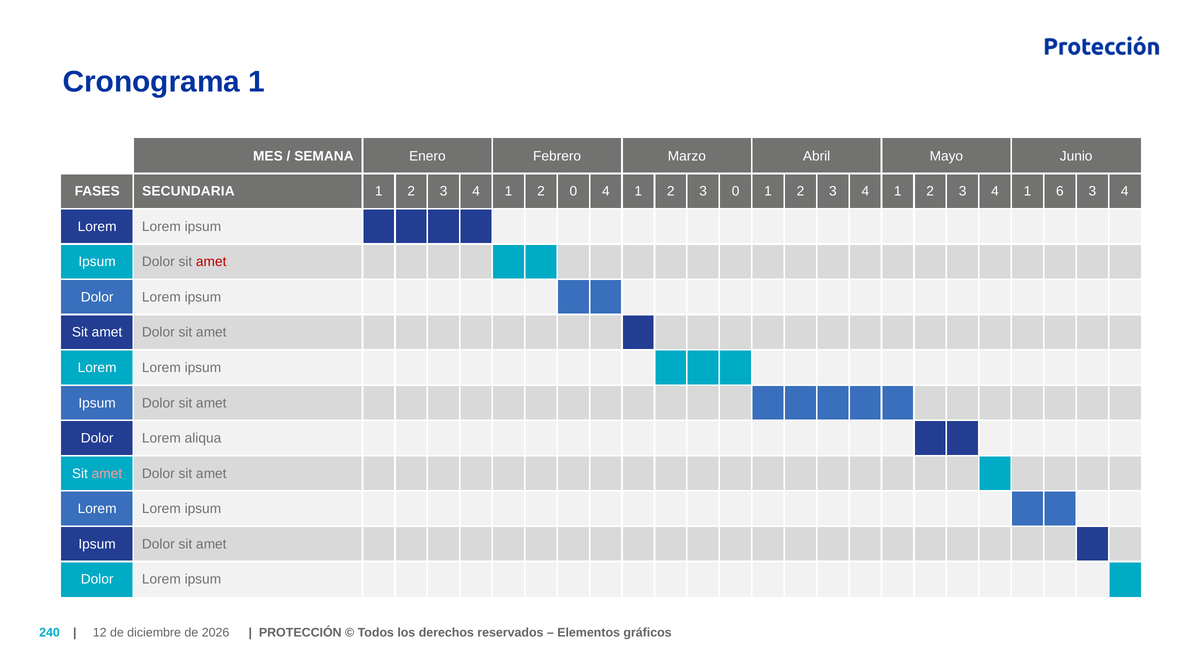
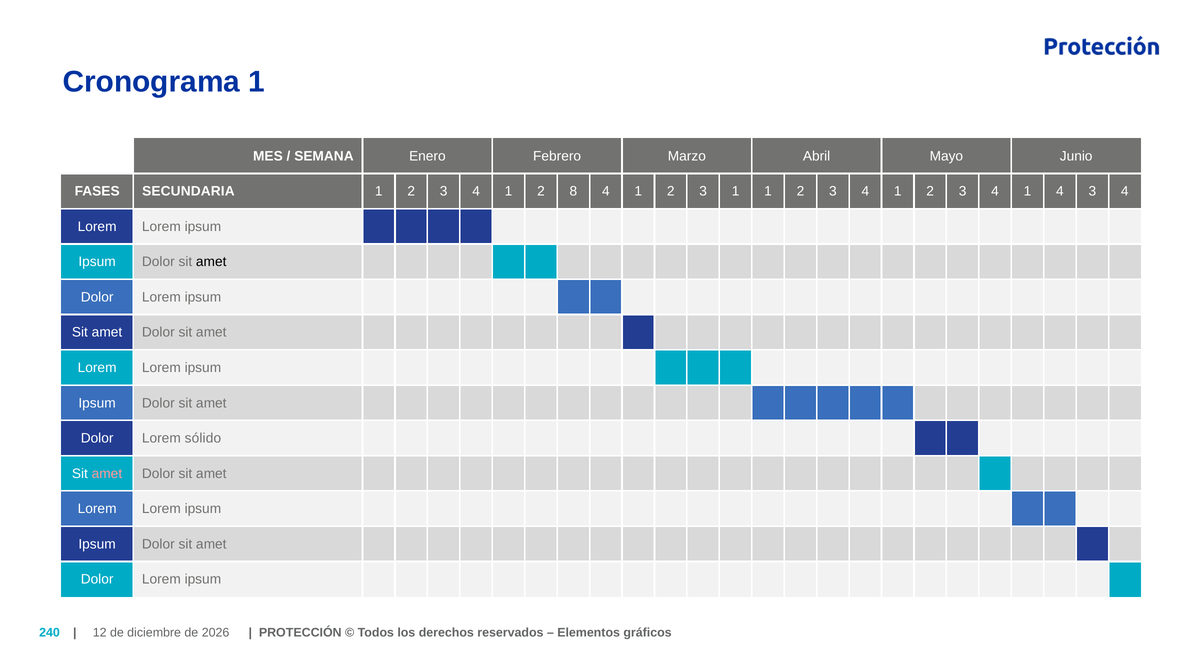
2 0: 0 -> 8 (573, 191)
3 0: 0 -> 1 (736, 191)
1 6: 6 -> 4 (1060, 191)
amet colour: red -> black (211, 262)
aliqua: aliqua -> sólido (203, 438)
